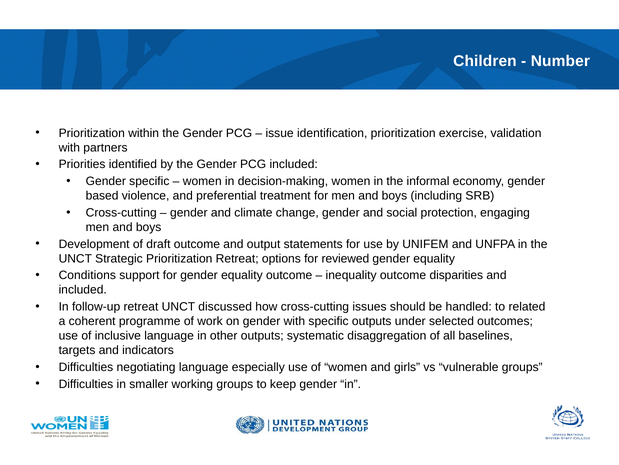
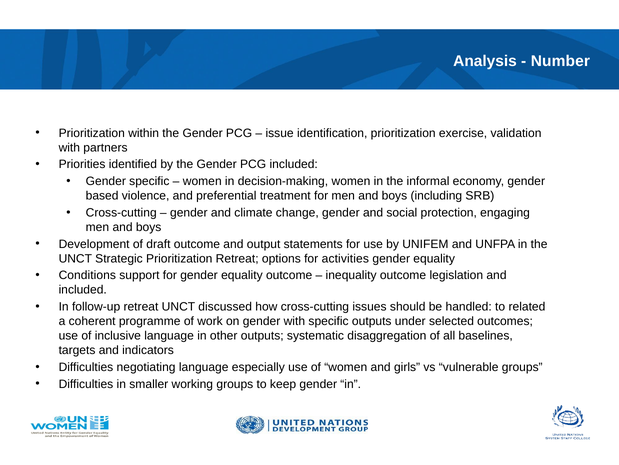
Children: Children -> Analysis (485, 61)
reviewed: reviewed -> activities (345, 258)
disparities: disparities -> legislation (456, 275)
